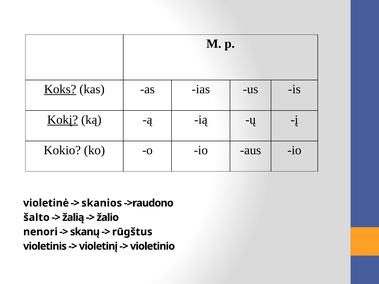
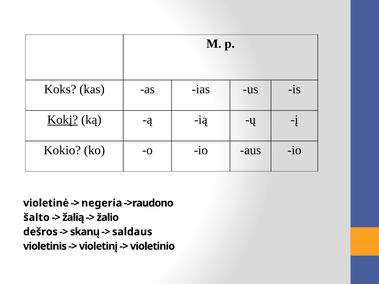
Koks underline: present -> none (60, 89)
skanios: skanios -> negeria (102, 203)
nenori: nenori -> dešros (40, 232)
rūgštus: rūgštus -> saldaus (132, 232)
